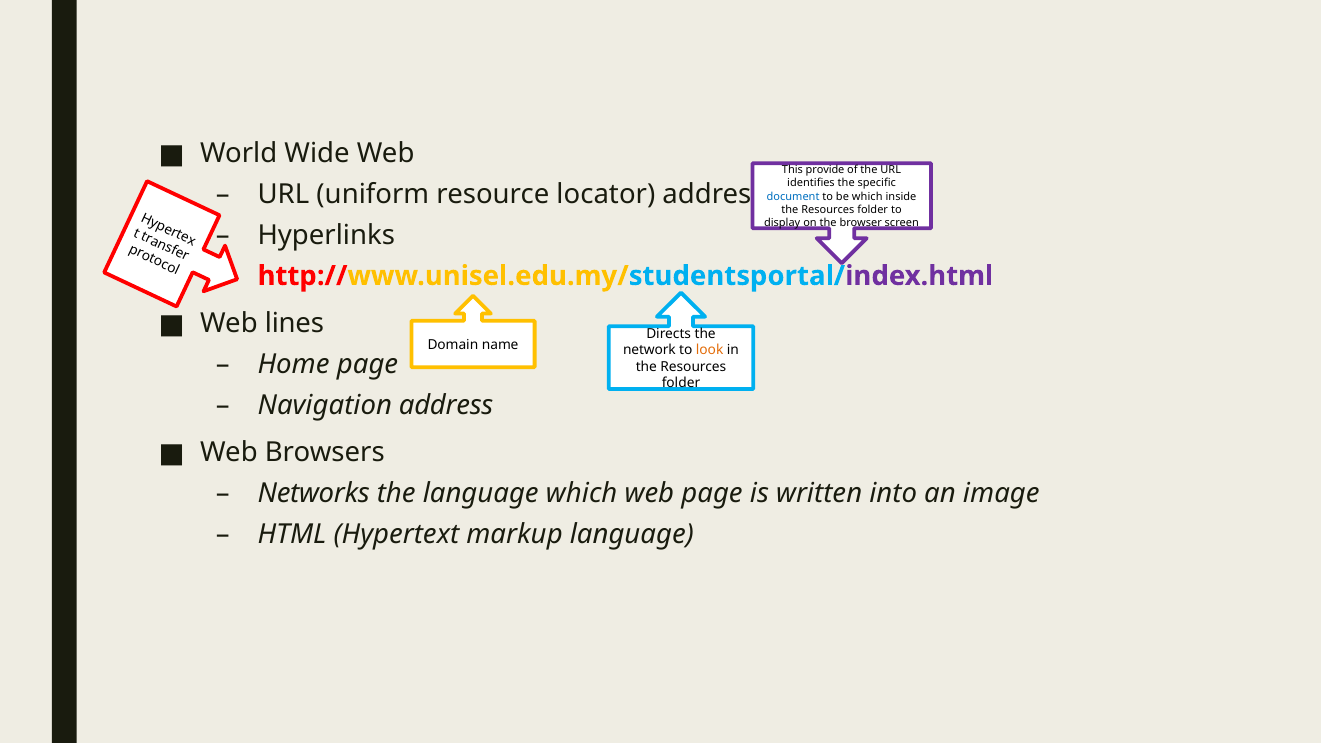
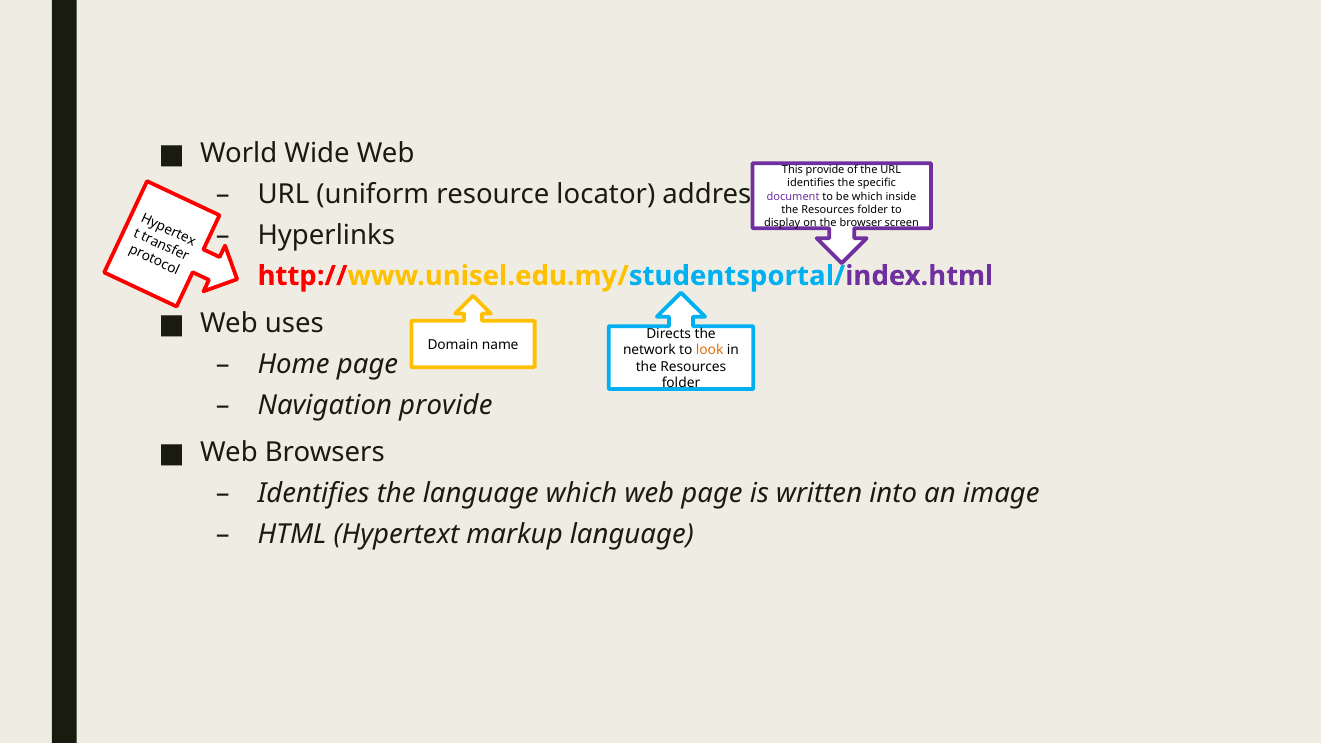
document colour: blue -> purple (793, 197)
lines: lines -> uses (294, 324)
Navigation address: address -> provide (446, 405)
Networks: Networks -> Identifies (314, 493)
